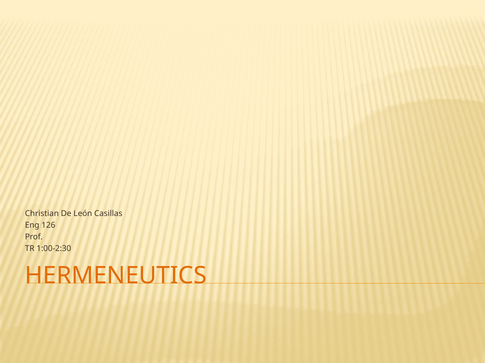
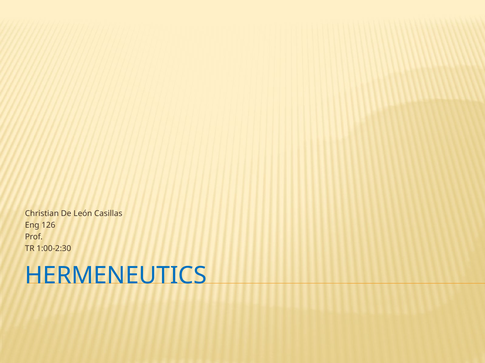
HERMENEUTICS colour: orange -> blue (116, 276)
